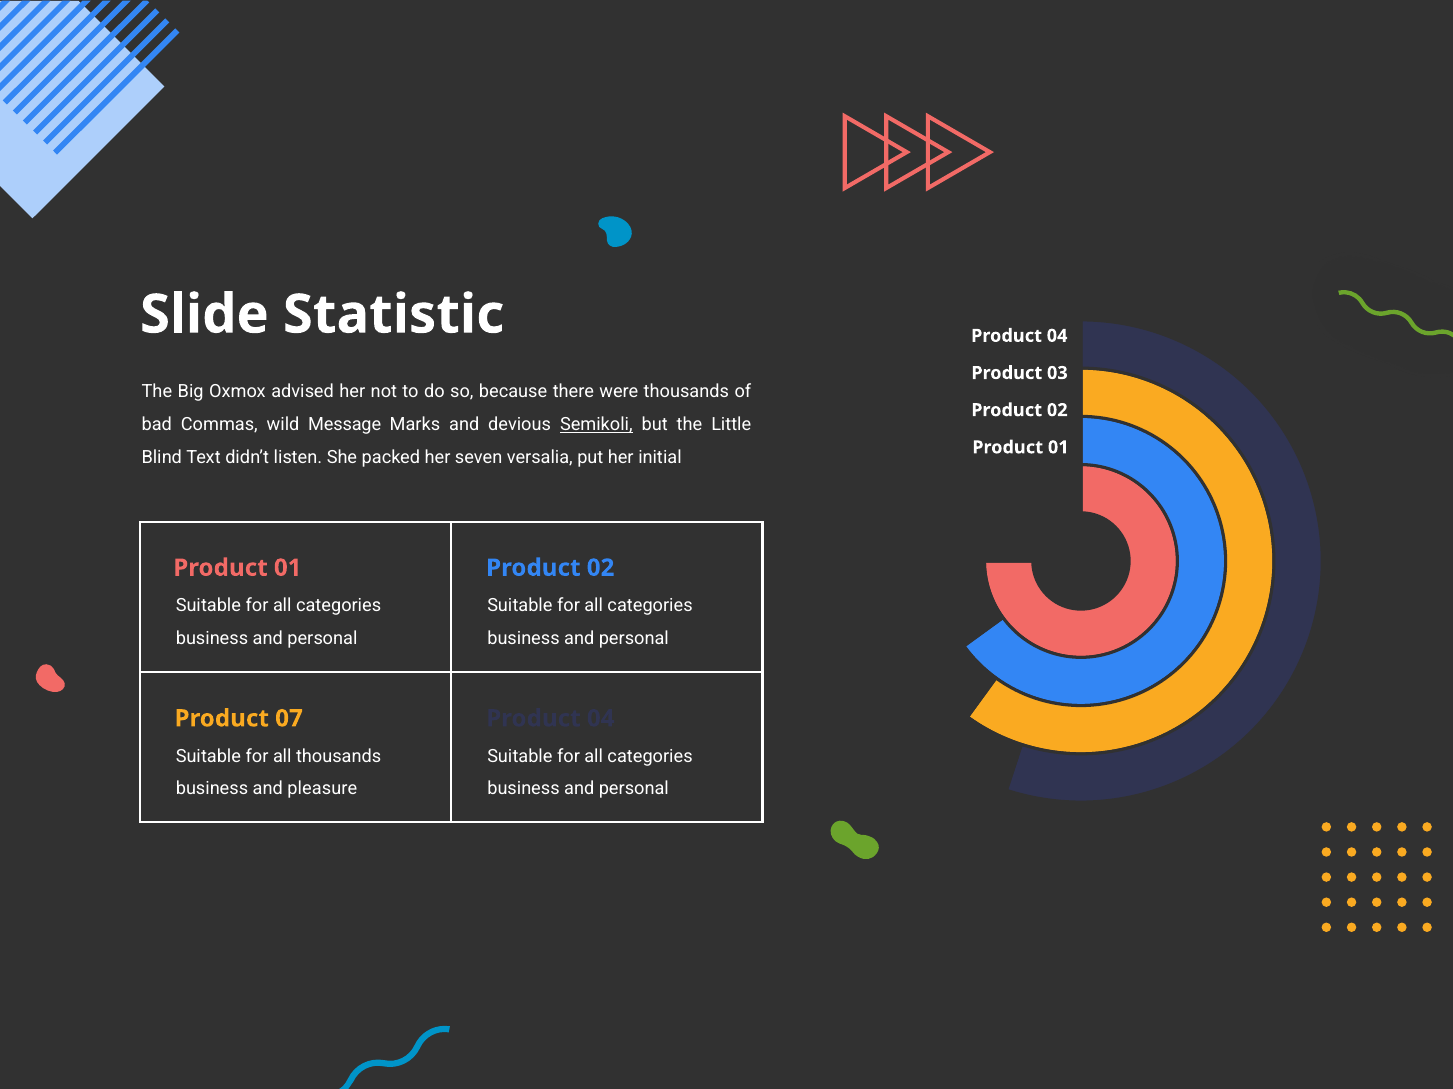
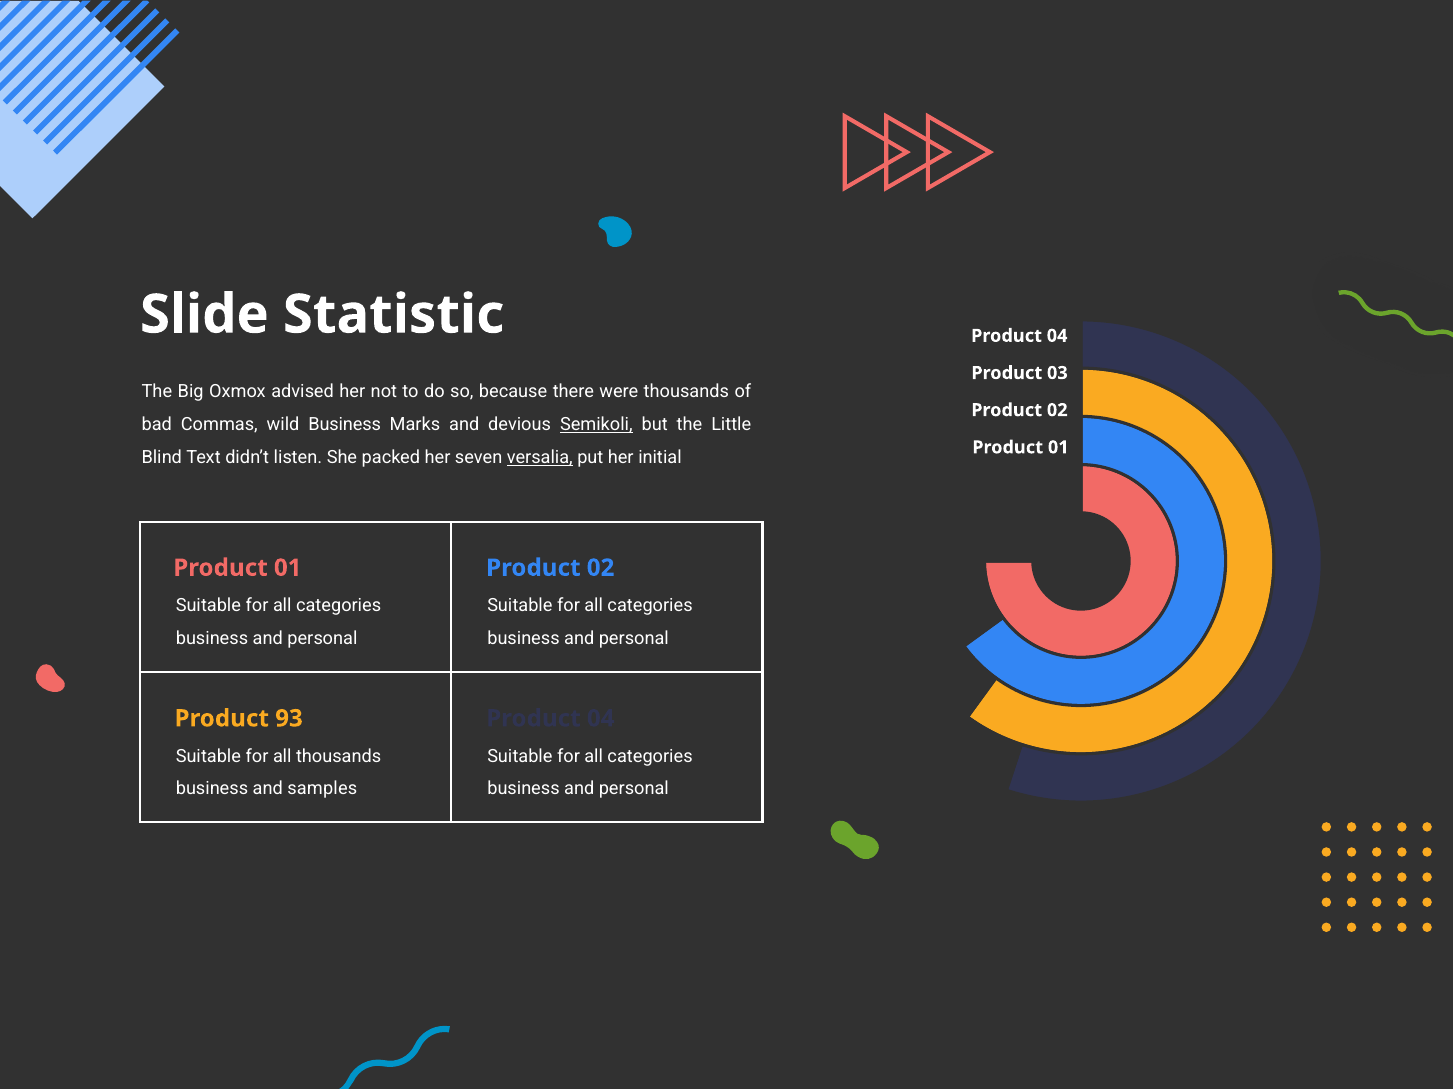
wild Message: Message -> Business (345, 425)
versalia underline: none -> present (540, 458)
07: 07 -> 93 (289, 719)
pleasure: pleasure -> samples (322, 789)
